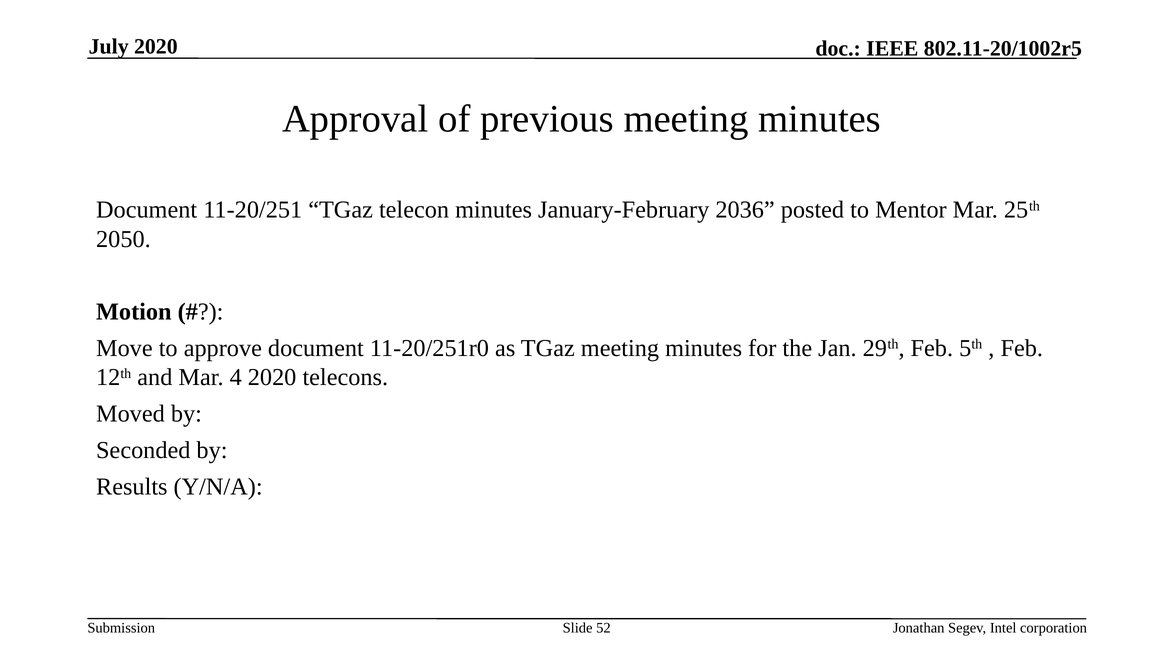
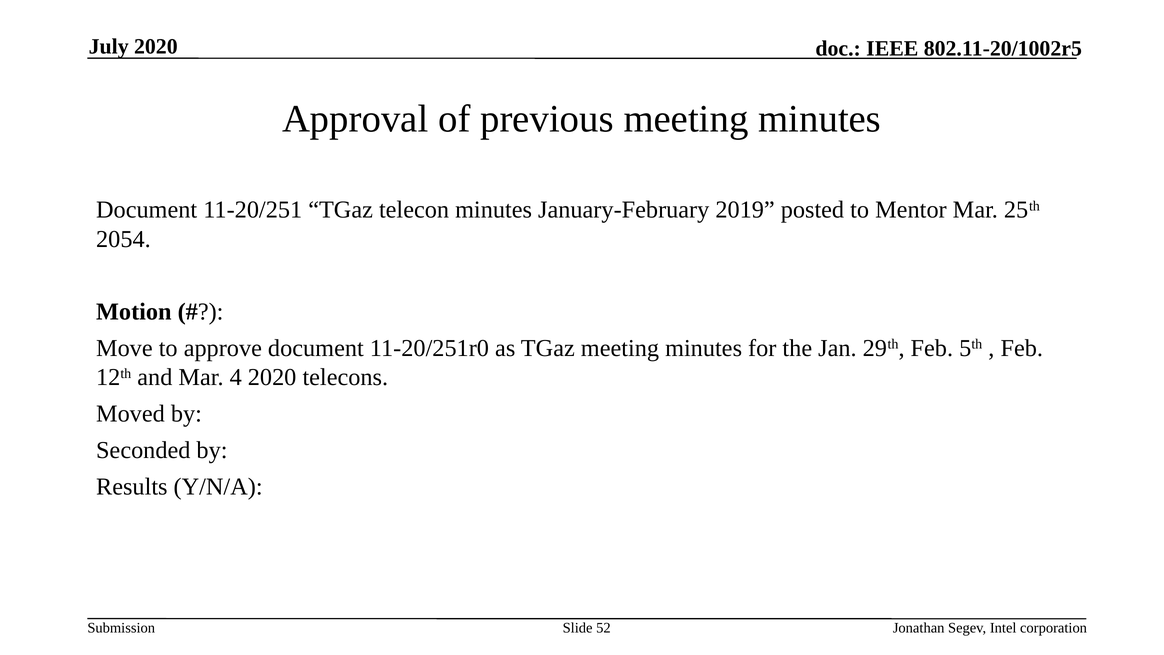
2036: 2036 -> 2019 (745, 210)
2050: 2050 -> 2054 (123, 239)
